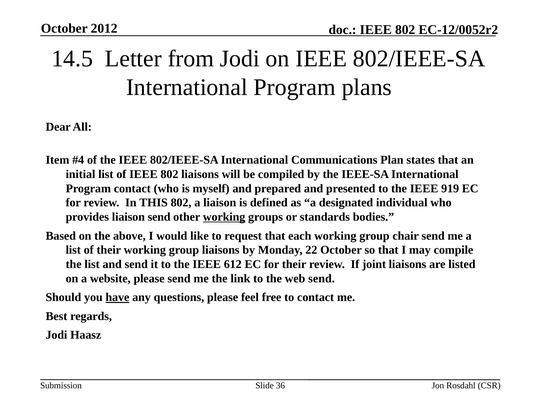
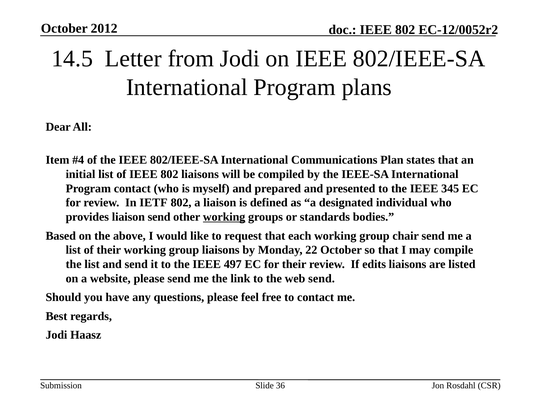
919: 919 -> 345 (450, 188)
THIS: THIS -> IETF (154, 203)
612: 612 -> 497 (233, 264)
joint: joint -> edits (374, 264)
have underline: present -> none (117, 297)
